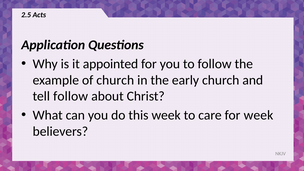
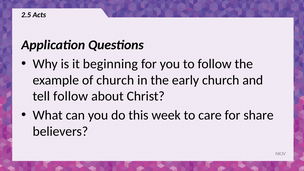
appointed: appointed -> beginning (110, 64)
for week: week -> share (259, 115)
